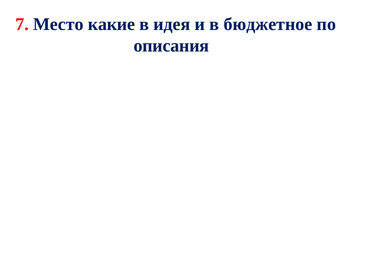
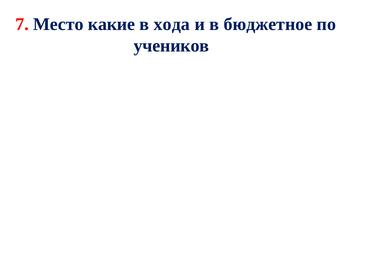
идея: идея -> хода (172, 24)
описания: описания -> учеников (171, 46)
